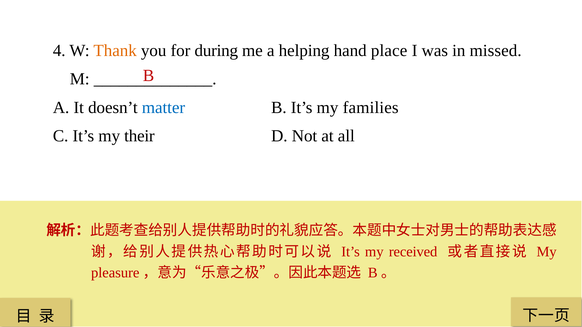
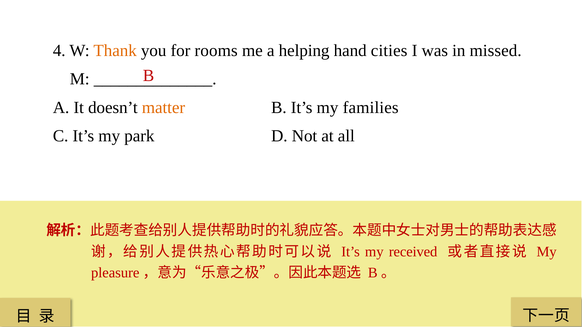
during: during -> rooms (216, 51)
place: place -> cities (389, 51)
matter colour: blue -> orange (163, 108)
their: their -> park (139, 136)
